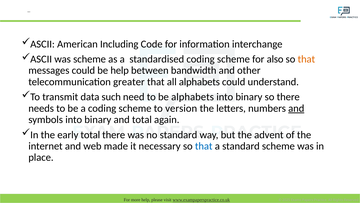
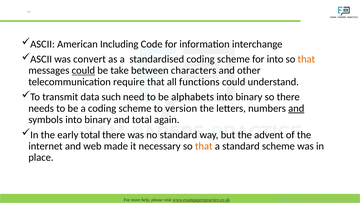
was scheme: scheme -> convert (90, 59)
for also: also -> into (275, 59)
could underline: none -> present (83, 70)
be help: help -> take (120, 70)
bandwidth: bandwidth -> characters (194, 70)
greater: greater -> require (129, 82)
all alphabets: alphabets -> functions (199, 82)
that colour: blue -> orange (204, 146)
